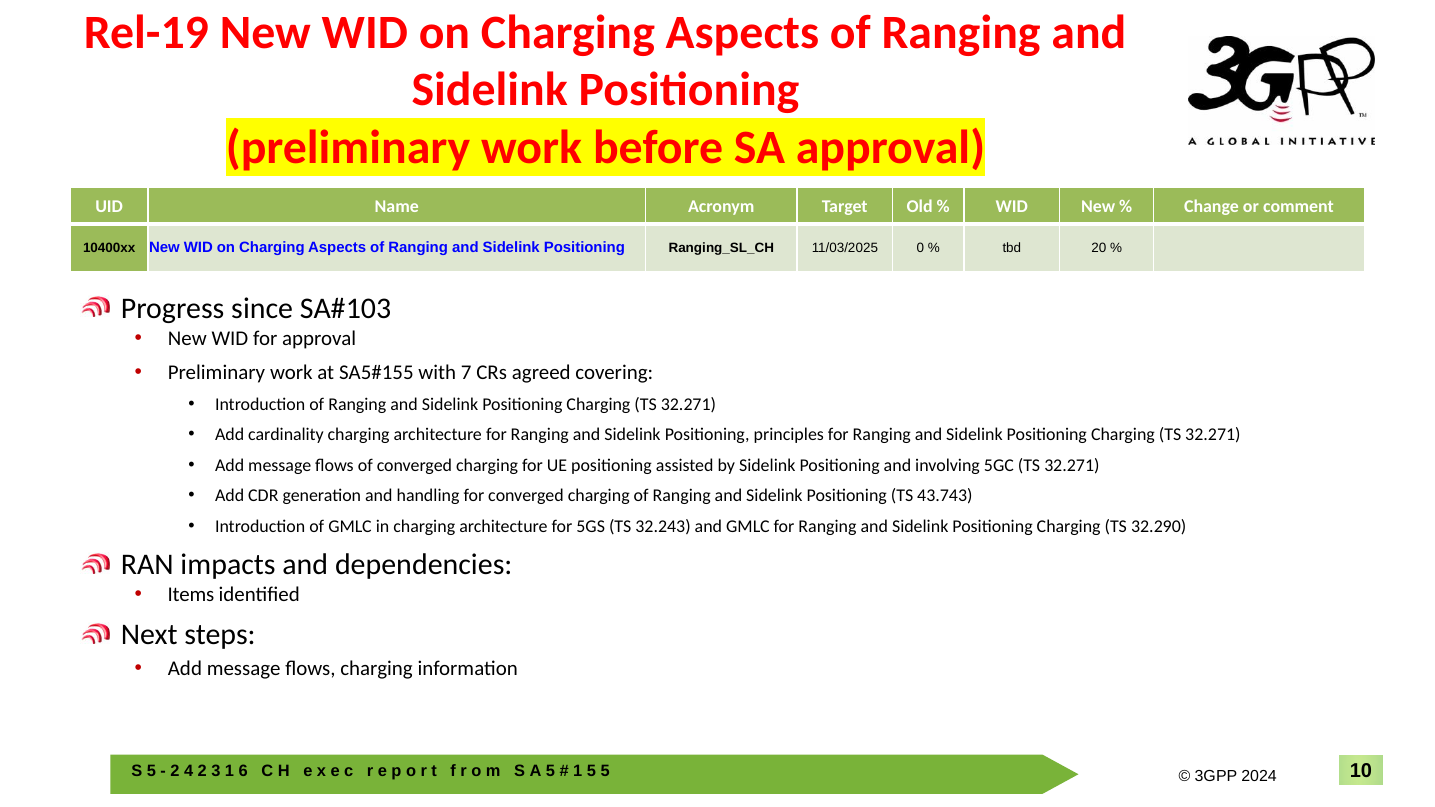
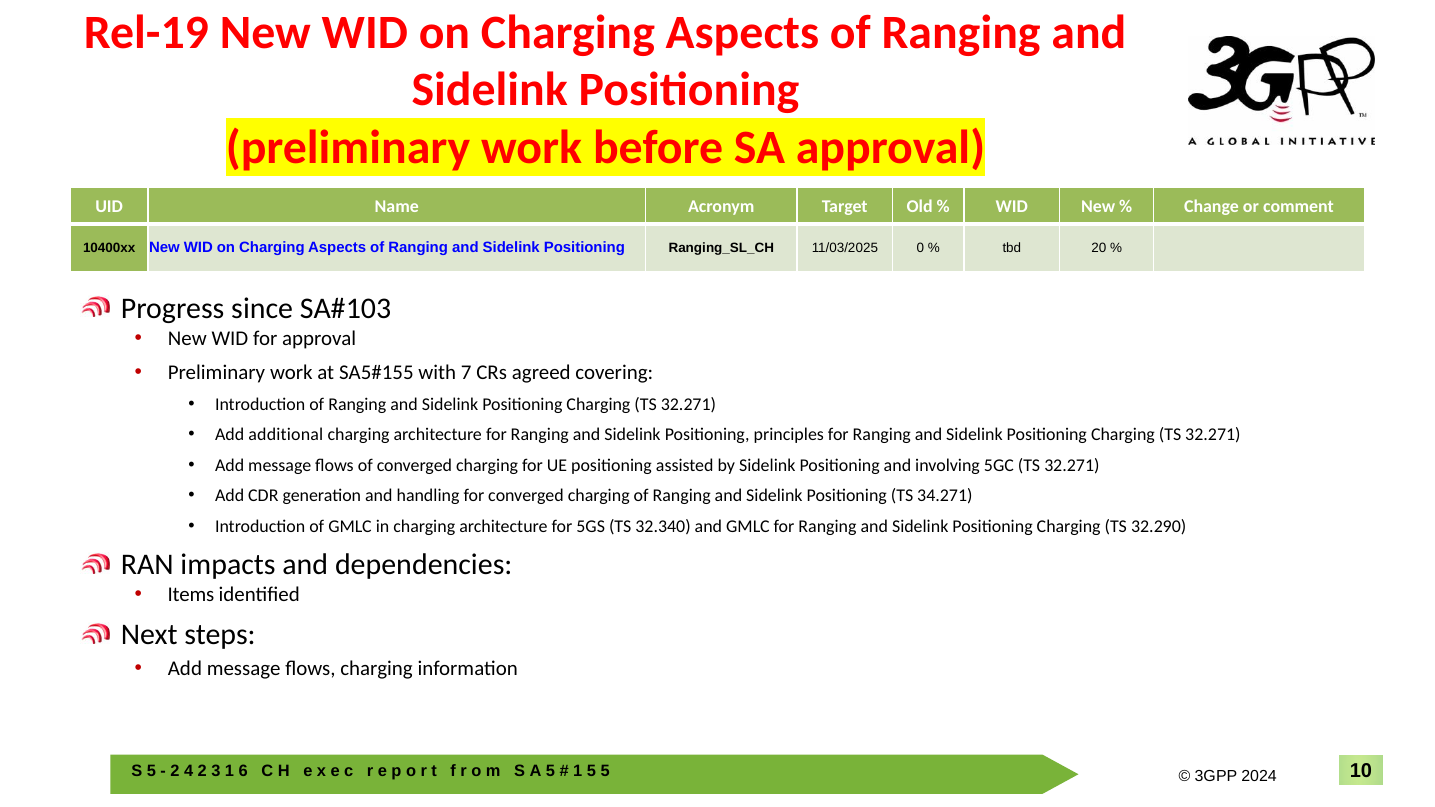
cardinality: cardinality -> additional (286, 435)
43.743: 43.743 -> 34.271 (945, 496)
32.243: 32.243 -> 32.340 (663, 527)
